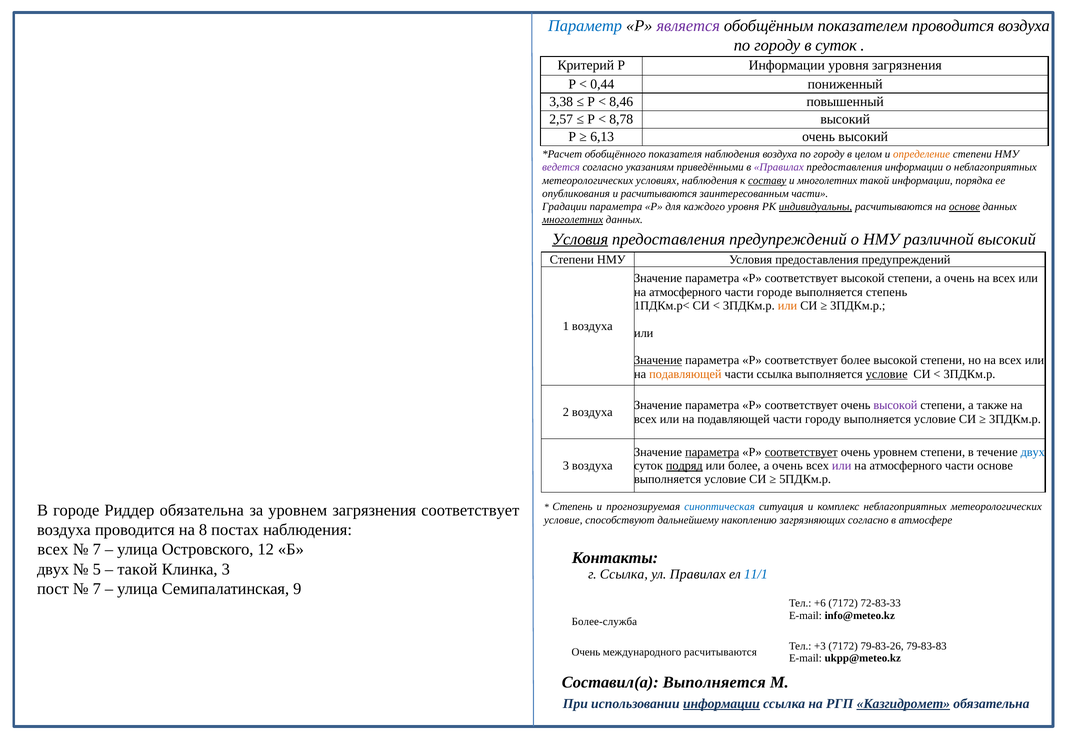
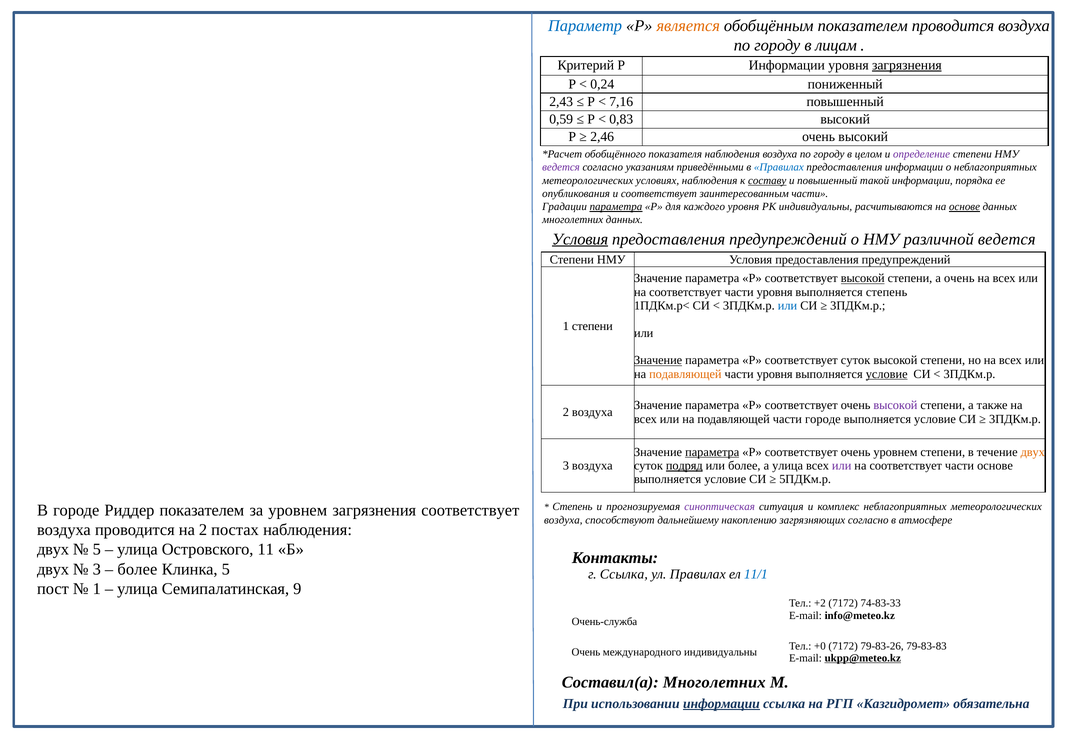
является colour: purple -> orange (688, 26)
в суток: суток -> лицам (836, 45)
загрязнения underline: none -> present (907, 65)
0,44: 0,44 -> 0,24 (602, 84)
3,38: 3,38 -> 2,43 (561, 102)
8,46: 8,46 -> 7,16 (621, 102)
2,57: 2,57 -> 0,59 (561, 119)
8,78: 8,78 -> 0,83 (621, 119)
6,13: 6,13 -> 2,46 (602, 137)
определение colour: orange -> purple (922, 154)
Правилах colour: purple -> blue (779, 167)
и многолетних: многолетних -> повышенный (827, 180)
и расчитываются: расчитываются -> соответствует (659, 194)
параметра underline: none -> present (616, 207)
индивидуальны underline: present -> none (816, 207)
многолетних underline: present -> none (573, 220)
различной высокий: высокий -> ведется (1007, 239)
высокой underline: none -> present (863, 278)
атмосферного: атмосферного -> соответствует (685, 292)
городе: городе -> уровня (775, 292)
или colour: orange -> blue (787, 306)
1 воздуха: воздуха -> степени (592, 326)
соответствует более: более -> суток (856, 360)
ссылка: ссылка -> уровня (775, 374)
части городу: городу -> городе (823, 419)
соответствует underline: present -> none (801, 452)
двух colour: blue -> orange (1033, 452)
более а очень: очень -> улица (788, 465)
атмосферного: атмосферного -> соответствует (906, 465)
Риддер обязательна: обязательна -> показателем (202, 510)
синоптическая colour: blue -> purple (720, 507)
условие: условие -> воздуха (563, 520)
на 8: 8 -> 2 (203, 530)
всех: всех -> двух (53, 549)
7: 7 -> 5 (97, 549)
12: 12 -> 11 (266, 549)
5: 5 -> 3 (97, 569)
такой: такой -> более (137, 569)
Клинка 3: 3 -> 5 (226, 569)
7: 7 -> 1 (97, 589)
+6: +6 -> +2 (820, 603)
72-83-33: 72-83-33 -> 74-83-33 (881, 603)
Более-служба: Более-служба -> Очень-служба (604, 621)
+3: +3 -> +0 (820, 646)
международного расчитываются: расчитываются -> индивидуальны (721, 652)
ukpp@meteo.kz underline: none -> present (863, 658)
Составил(а Выполняется: Выполняется -> Многолетних (714, 682)
Казгидромет underline: present -> none (903, 703)
